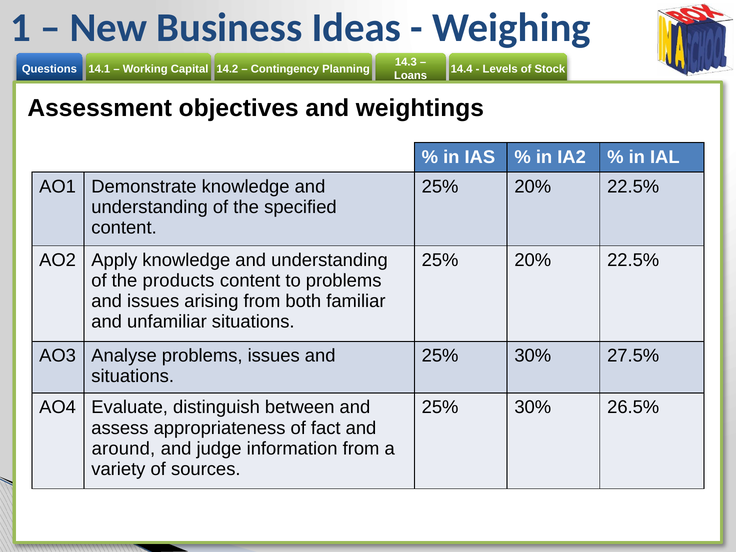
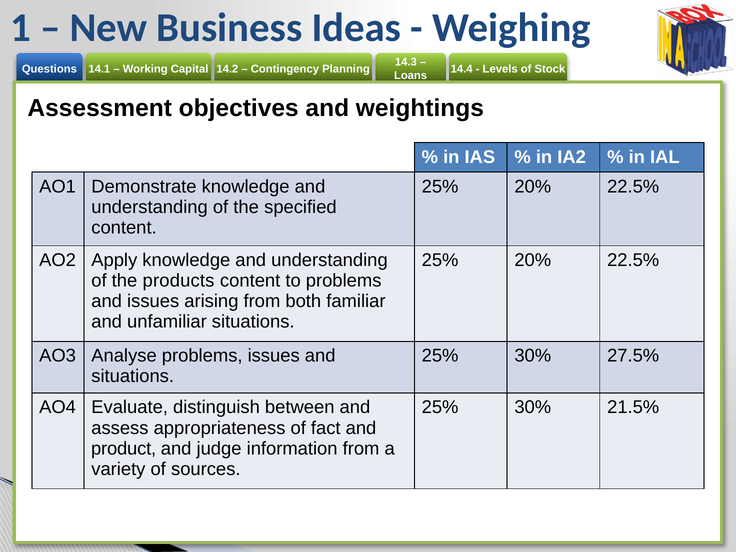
26.5%: 26.5% -> 21.5% (633, 407)
around: around -> product (124, 449)
